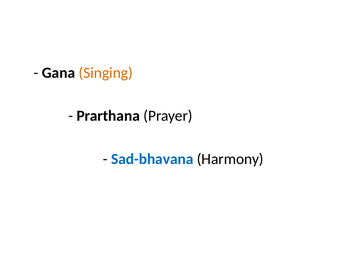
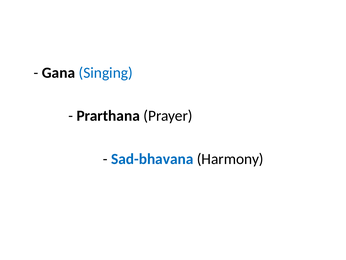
Singing colour: orange -> blue (106, 73)
